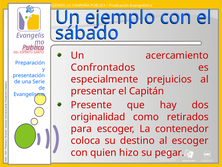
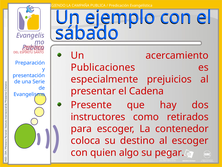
Confrontados: Confrontados -> Publicaciones (103, 67)
Capitán: Capitán -> Cadena (146, 91)
originalidad: originalidad -> instructores (98, 117)
hizo: hizo -> algo (129, 152)
